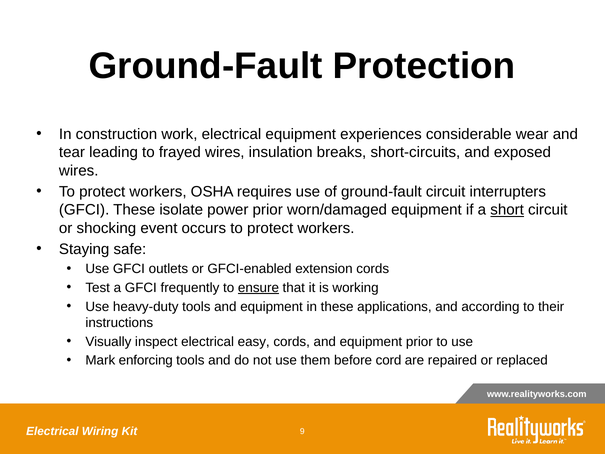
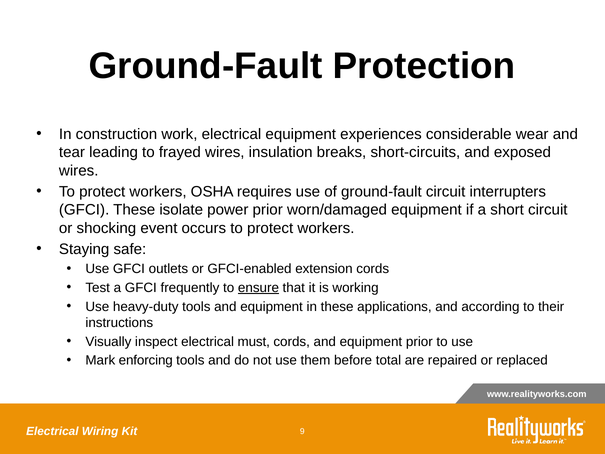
short underline: present -> none (507, 210)
easy: easy -> must (254, 341)
cord: cord -> total (388, 360)
